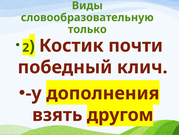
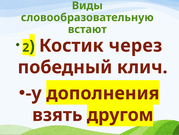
только: только -> встают (87, 29)
почти: почти -> через (135, 45)
